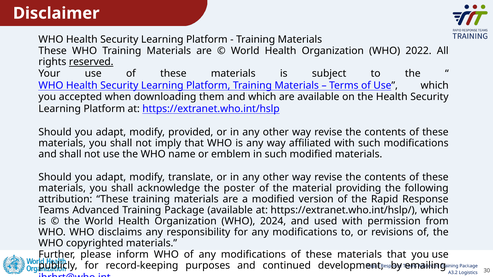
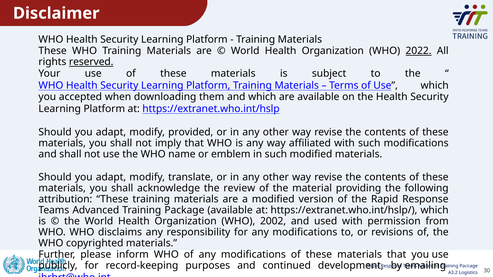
2022 underline: none -> present (419, 51)
poster: poster -> review (239, 188)
2024: 2024 -> 2002 (273, 221)
